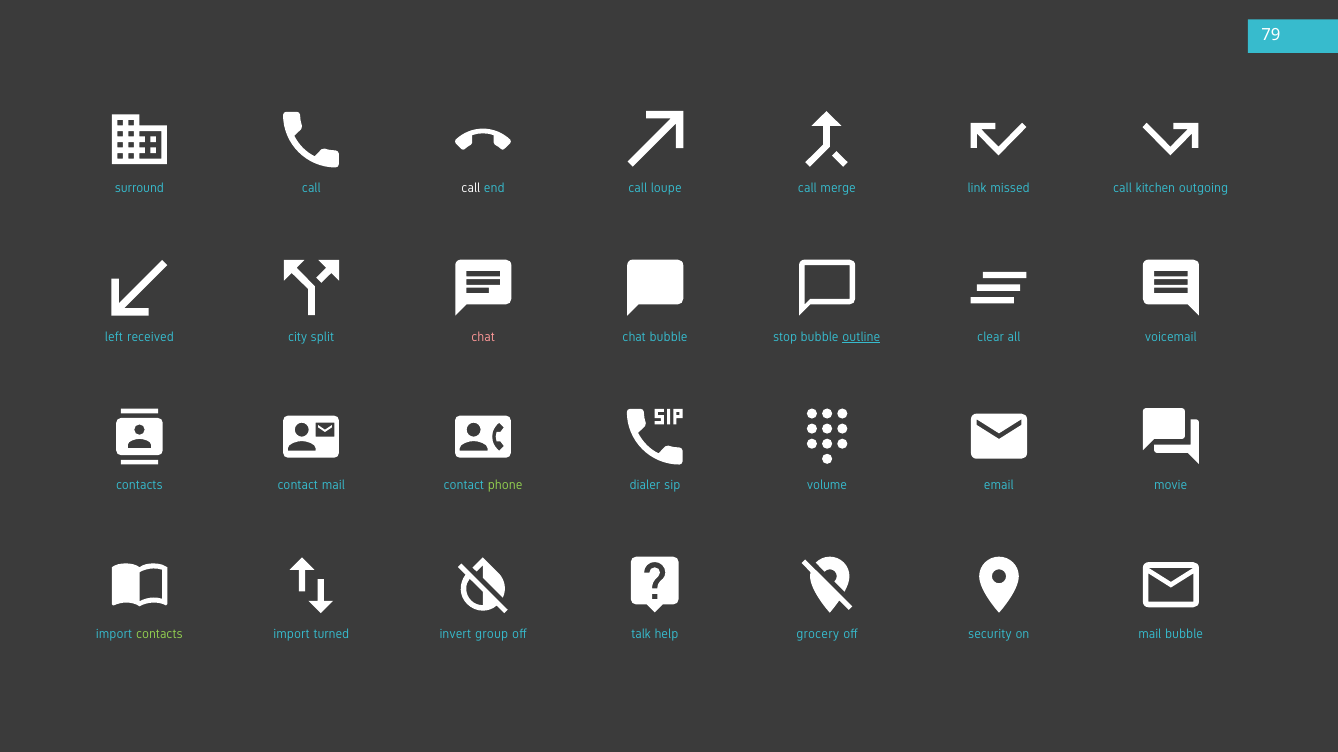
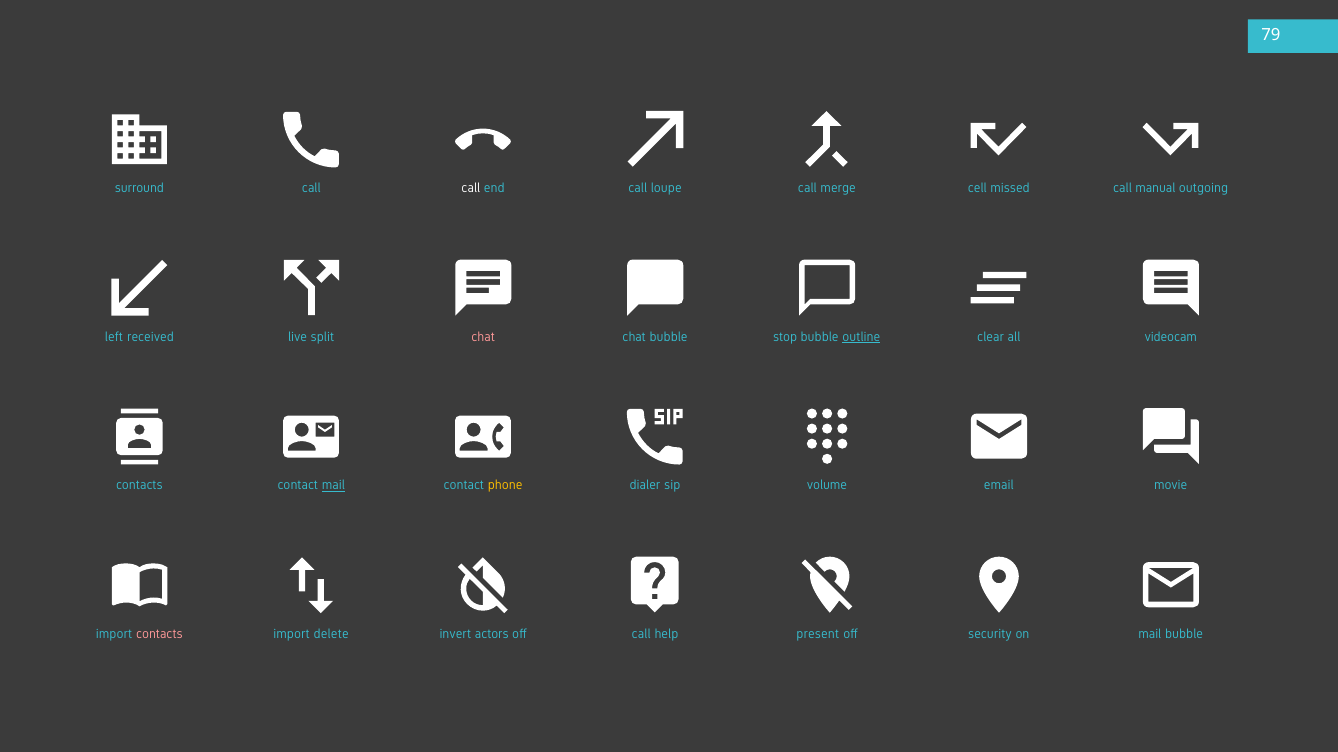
link: link -> cell (977, 189)
kitchen: kitchen -> manual (1155, 189)
city: city -> live (298, 337)
voicemail: voicemail -> videocam (1171, 337)
mail underline: none -> present (333, 486)
phone colour: light green -> yellow (505, 486)
contacts colour: light green -> pink (159, 635)
turned: turned -> delete (331, 635)
group: group -> actors (492, 635)
off talk: talk -> call (641, 635)
grocery: grocery -> present (818, 635)
